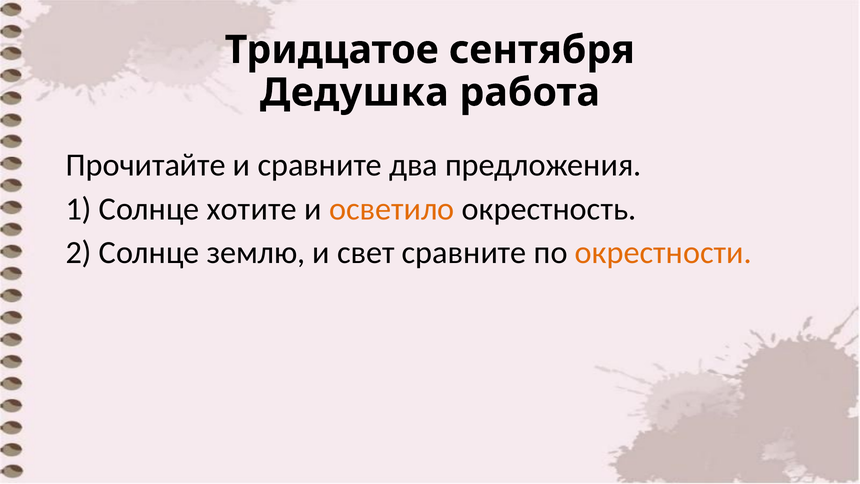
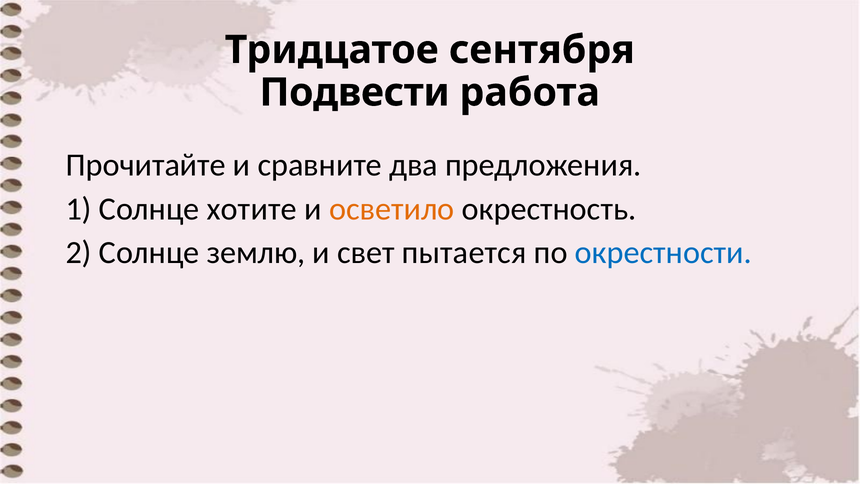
Дедушка: Дедушка -> Подвести (355, 92)
свет сравните: сравните -> пытается (464, 253)
окрестности colour: orange -> blue (663, 253)
